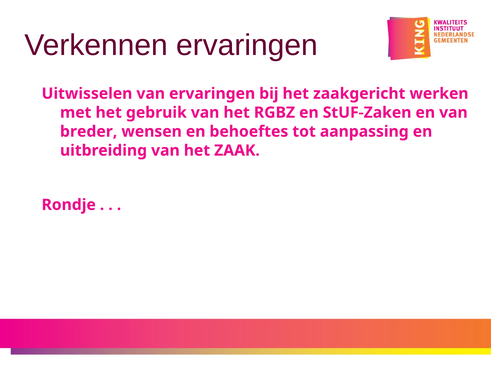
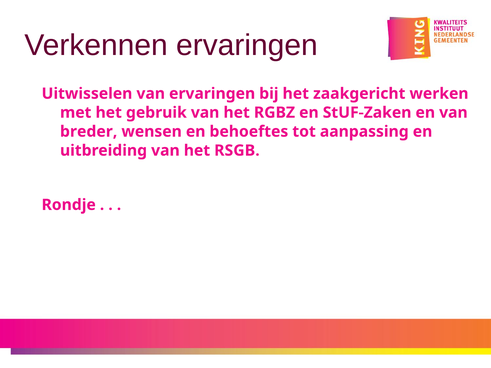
ZAAK: ZAAK -> RSGB (237, 151)
